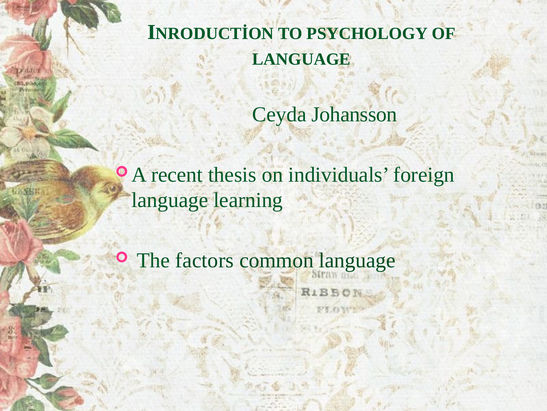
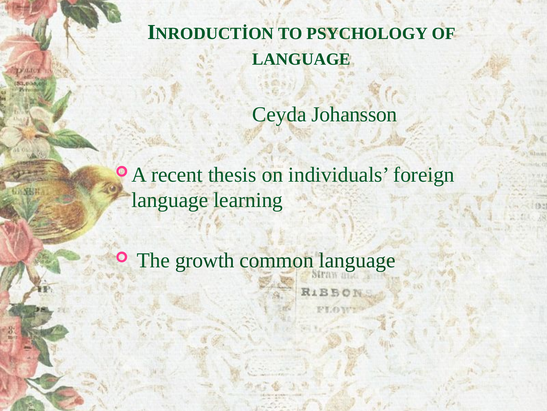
factors: factors -> growth (205, 260)
